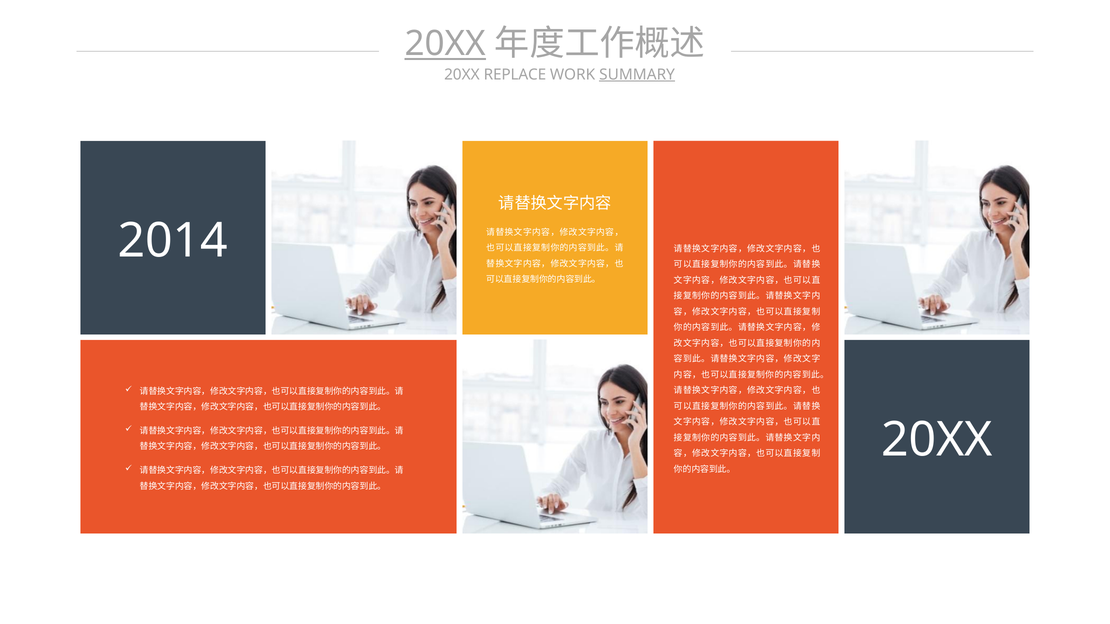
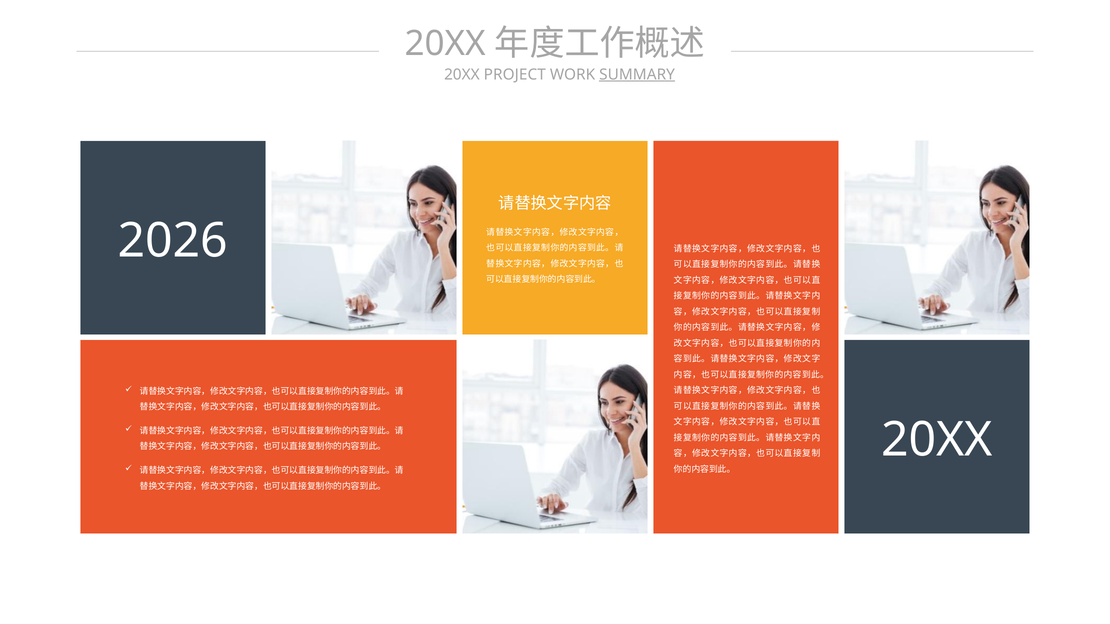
20XX underline: present -> none (445, 44)
REPLACE: REPLACE -> PROJECT (515, 74)
2014: 2014 -> 2026 (173, 241)
